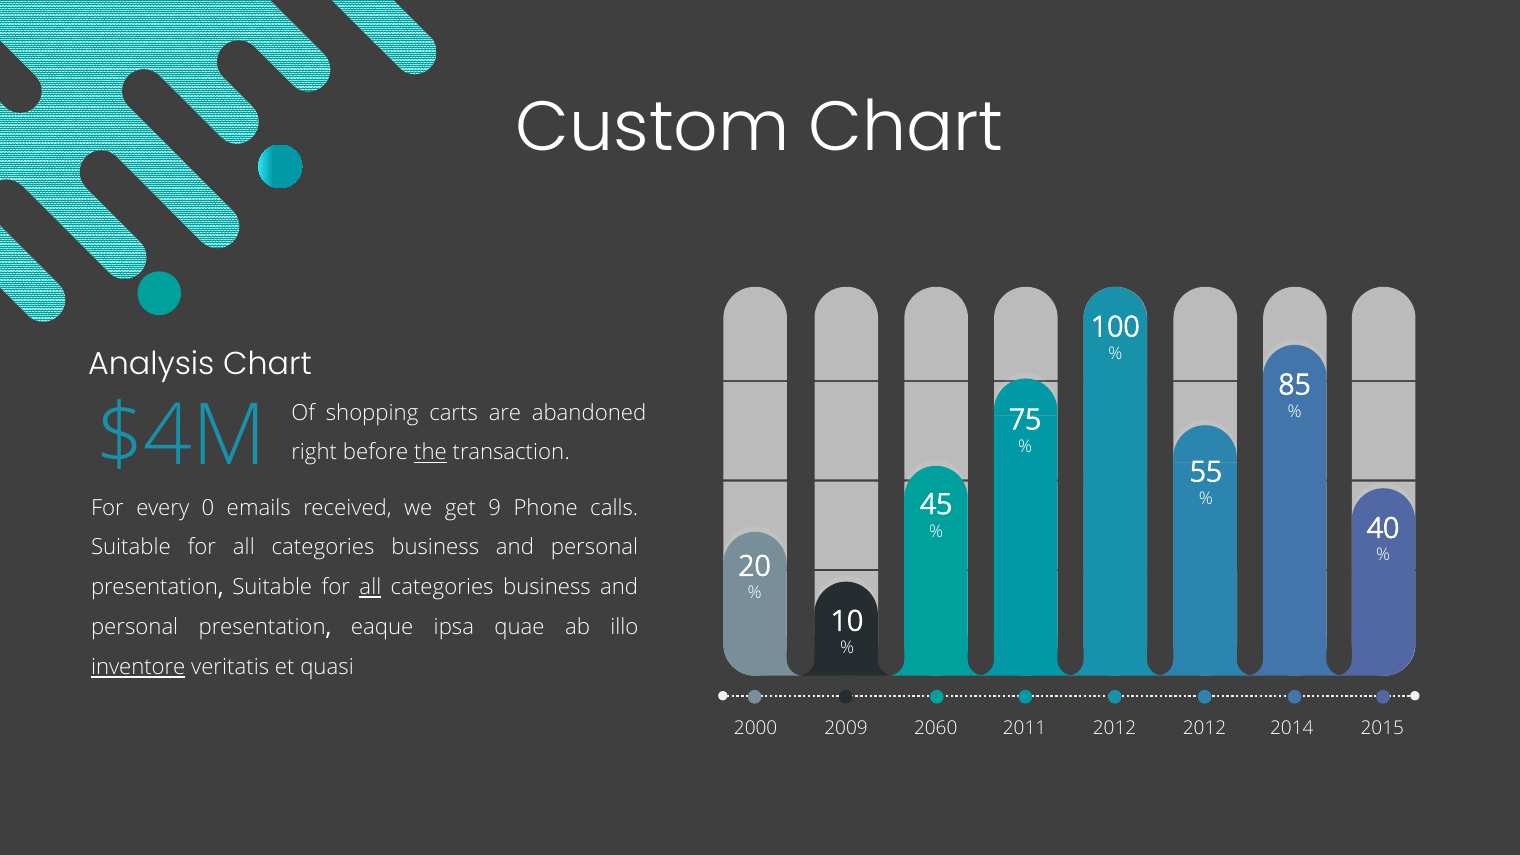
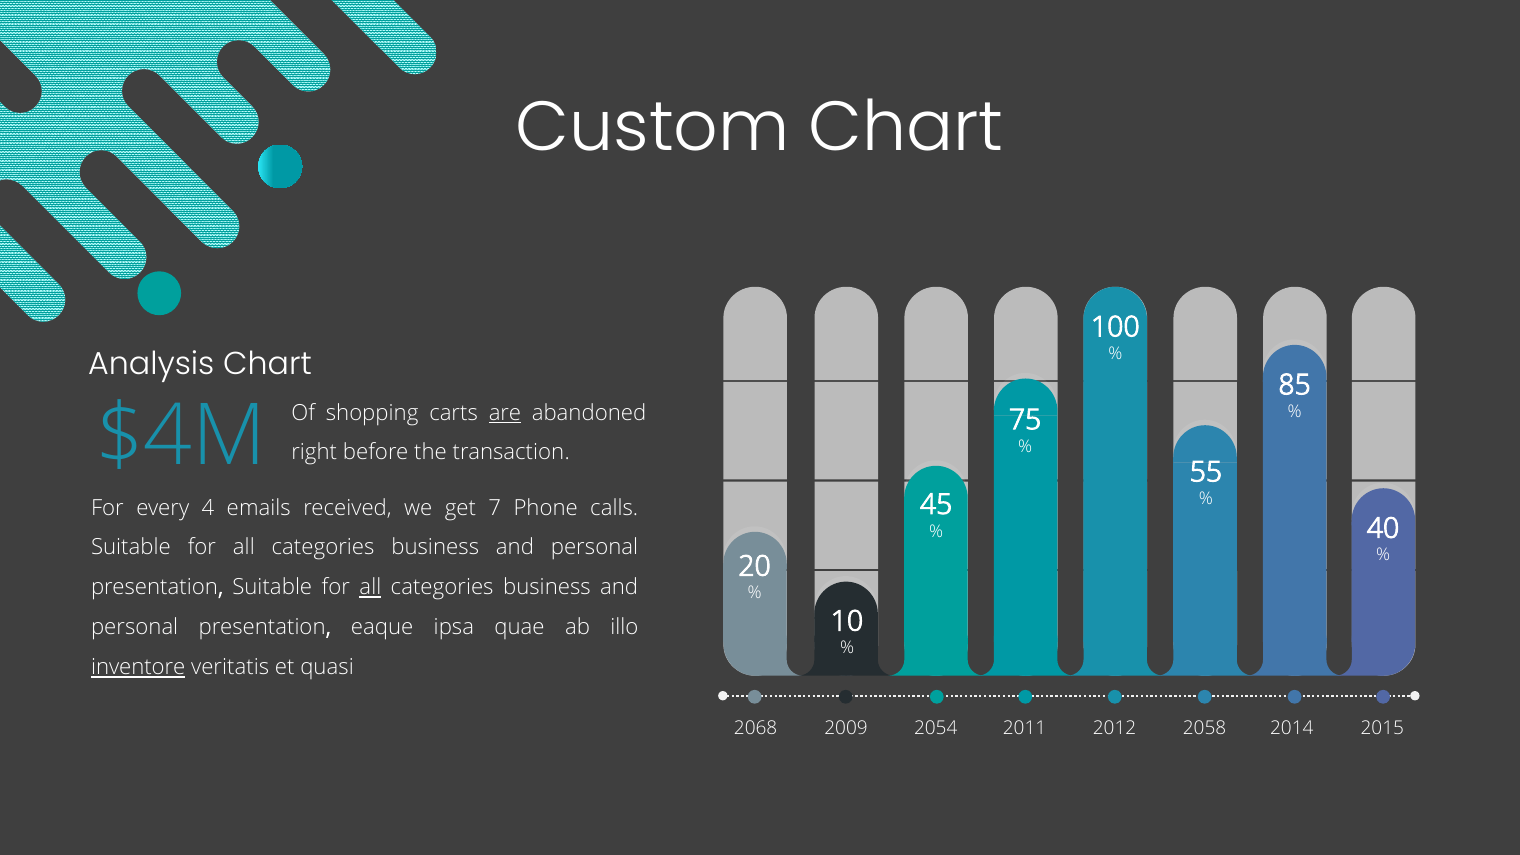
are underline: none -> present (505, 413)
the underline: present -> none (430, 453)
0: 0 -> 4 (208, 508)
9: 9 -> 7 (495, 508)
2000: 2000 -> 2068 (756, 728)
2060: 2060 -> 2054 (936, 728)
2012: 2012 -> 2058 (1205, 728)
